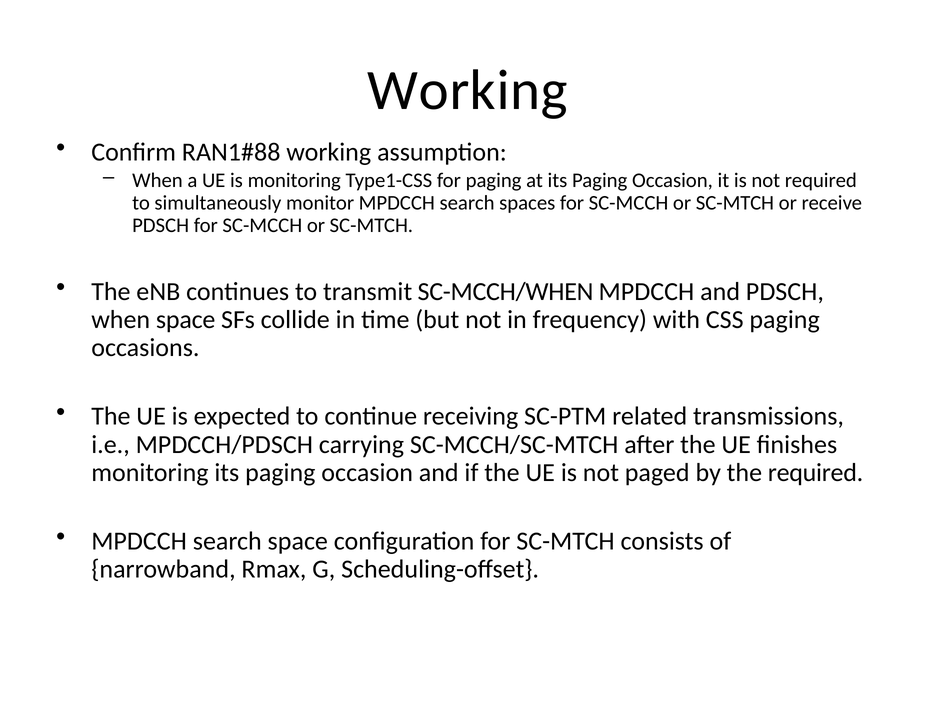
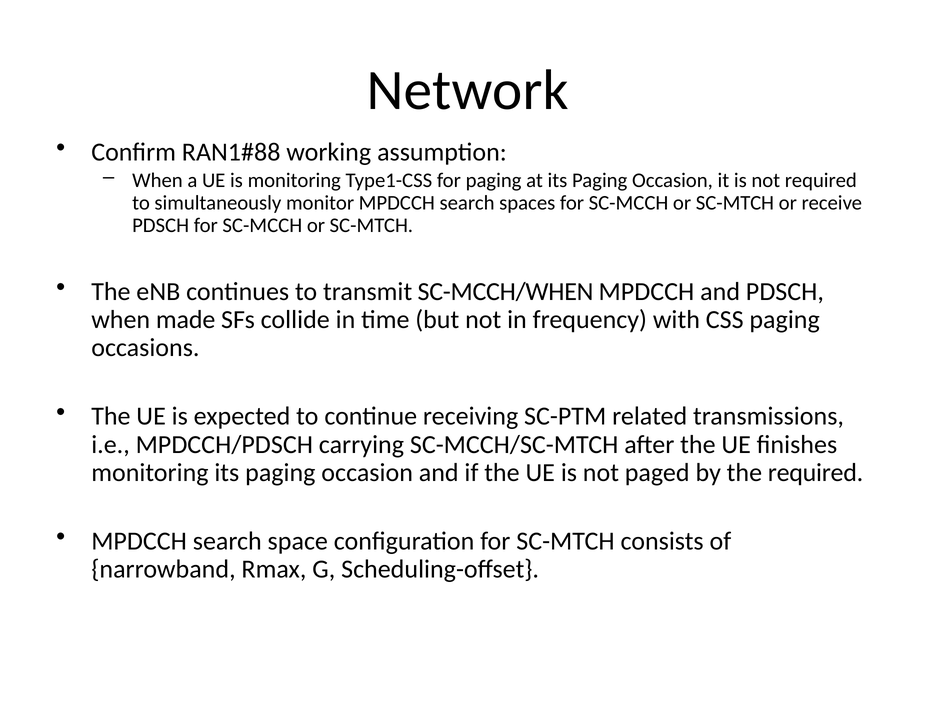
Working: Working -> Network (468, 91)
when space: space -> made (186, 320)
